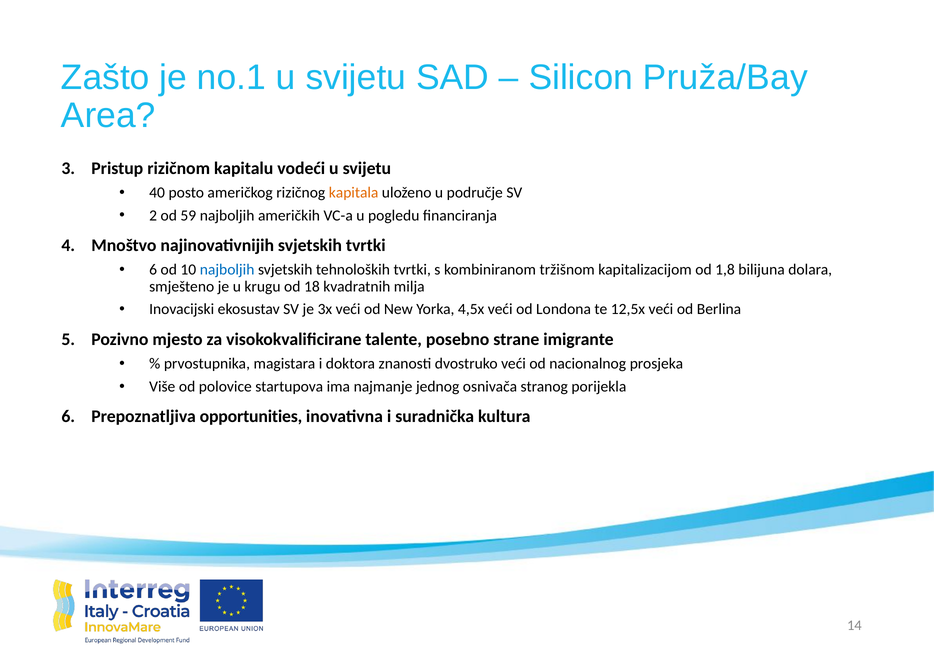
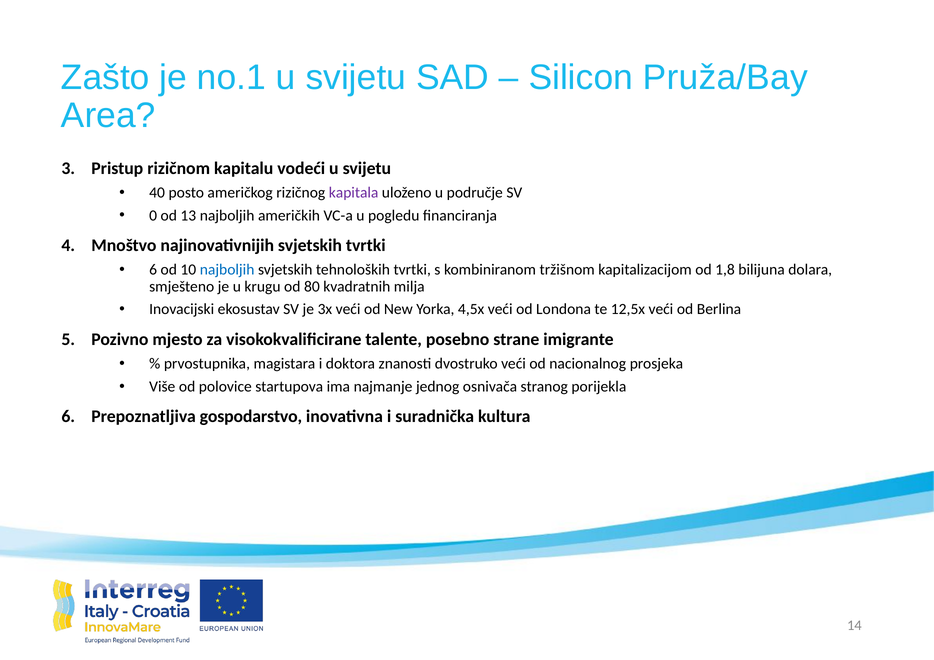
kapitala colour: orange -> purple (354, 193)
2: 2 -> 0 (153, 216)
59: 59 -> 13 (188, 216)
18: 18 -> 80 (312, 287)
opportunities: opportunities -> gospodarstvo (251, 417)
